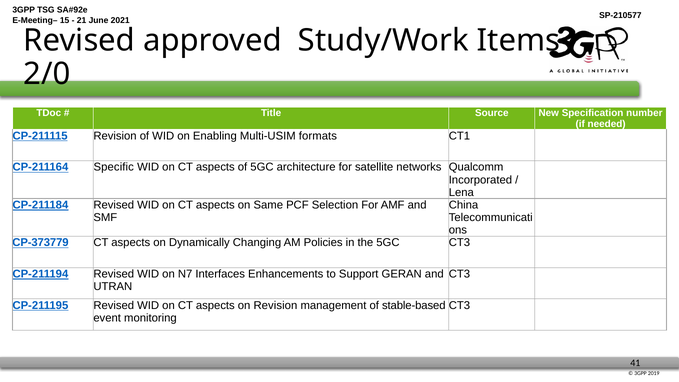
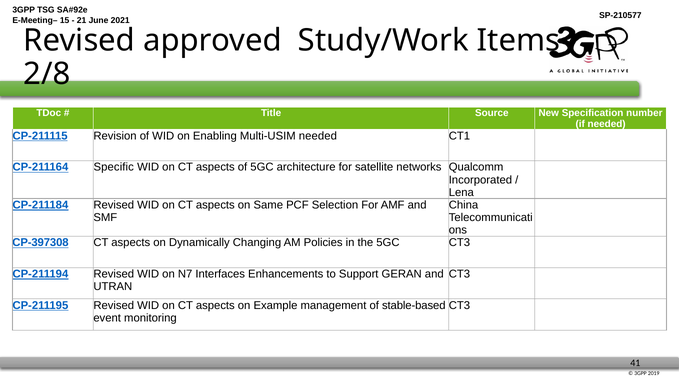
2/0: 2/0 -> 2/8 (47, 74)
Multi-USIM formats: formats -> needed (318, 136)
CP-373779: CP-373779 -> CP-397308 (40, 243)
on Revision: Revision -> Example (275, 305)
